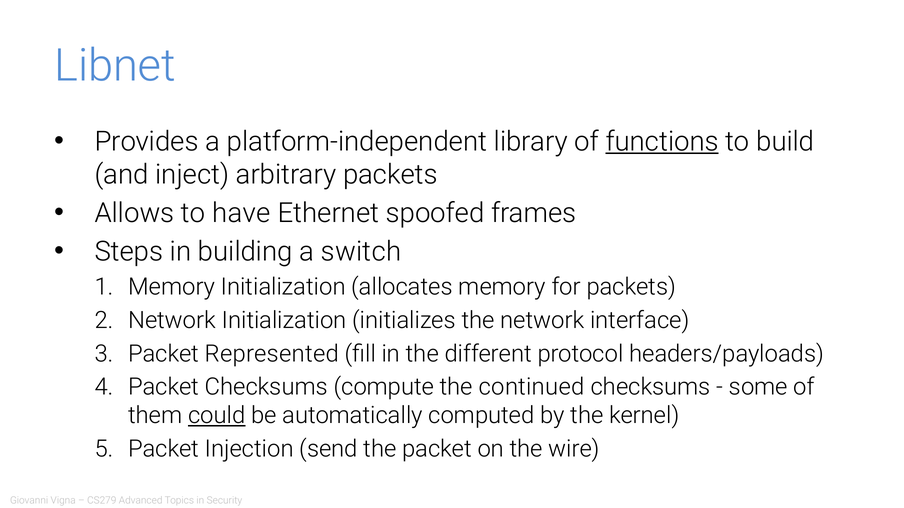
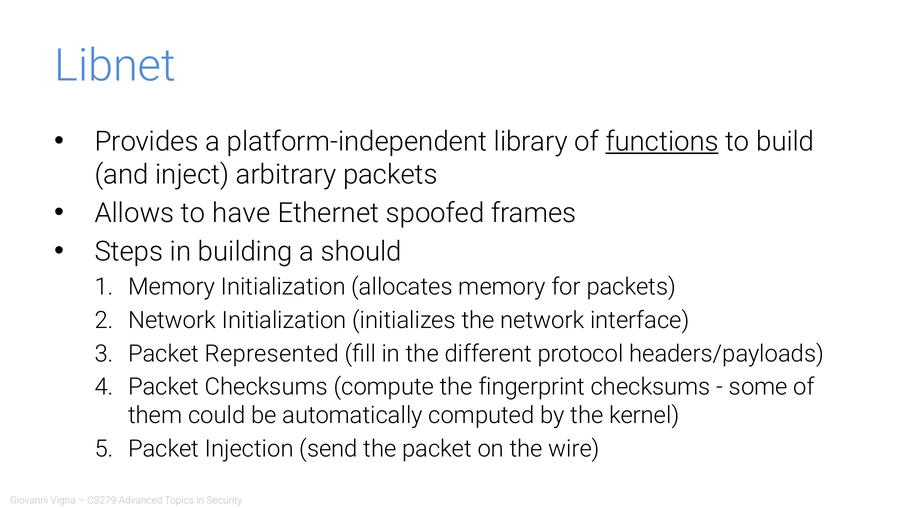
switch: switch -> should (361, 252)
continued: continued -> fingerprint (532, 387)
could underline: present -> none (217, 416)
